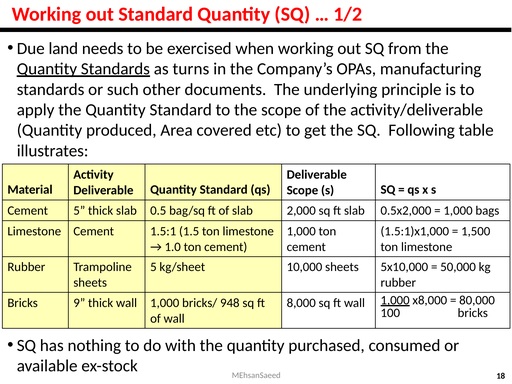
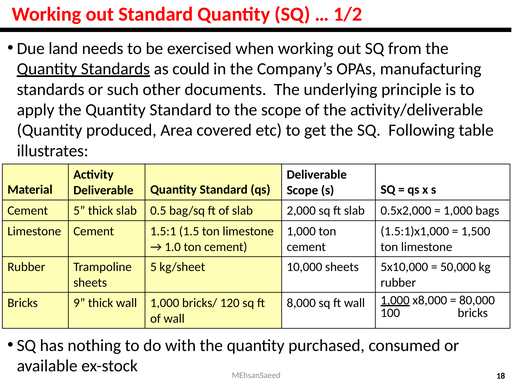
turns: turns -> could (191, 69)
948: 948 -> 120 (230, 303)
